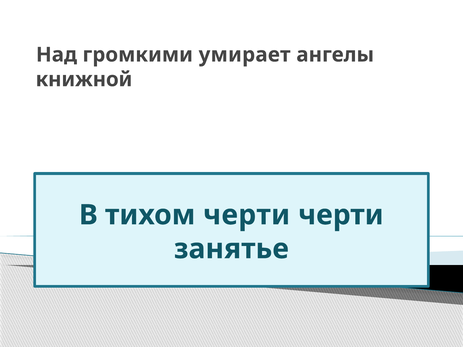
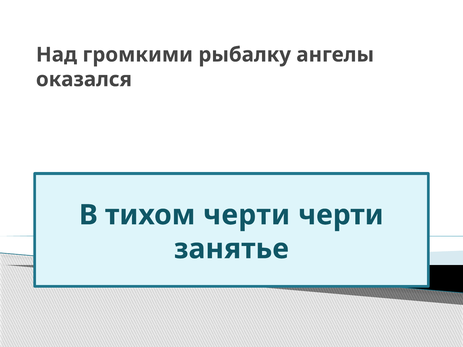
умирает: умирает -> рыбалку (245, 55)
книжной: книжной -> оказался (84, 79)
